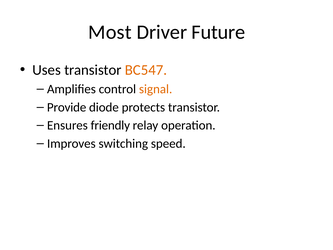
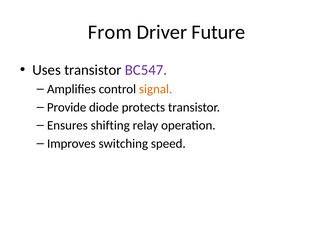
Most: Most -> From (110, 32)
BC547 colour: orange -> purple (146, 70)
friendly: friendly -> shifting (110, 125)
